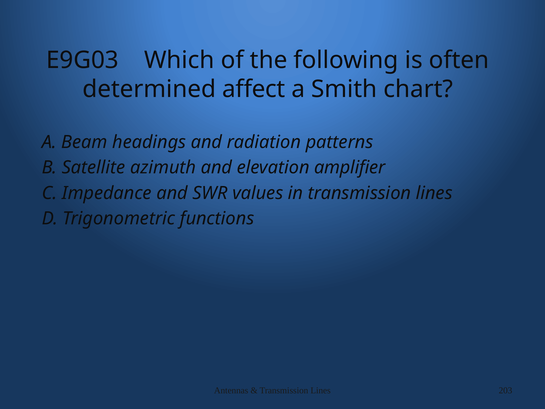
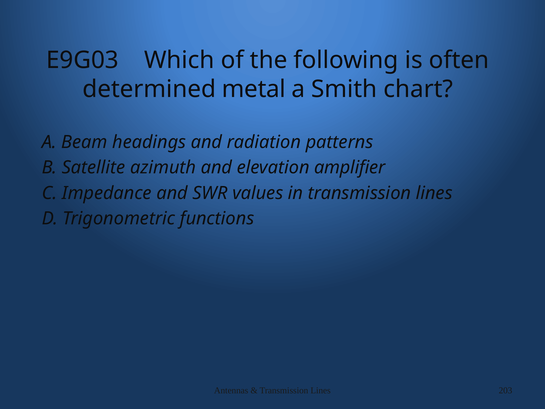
affect: affect -> metal (254, 89)
